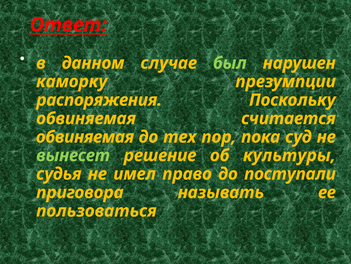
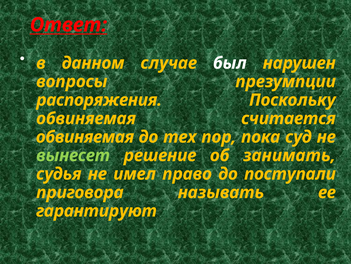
был colour: light green -> white (230, 63)
каморку: каморку -> вопросы (72, 81)
культуры: культуры -> занимать (289, 155)
пользоваться: пользоваться -> гарантируют (97, 210)
